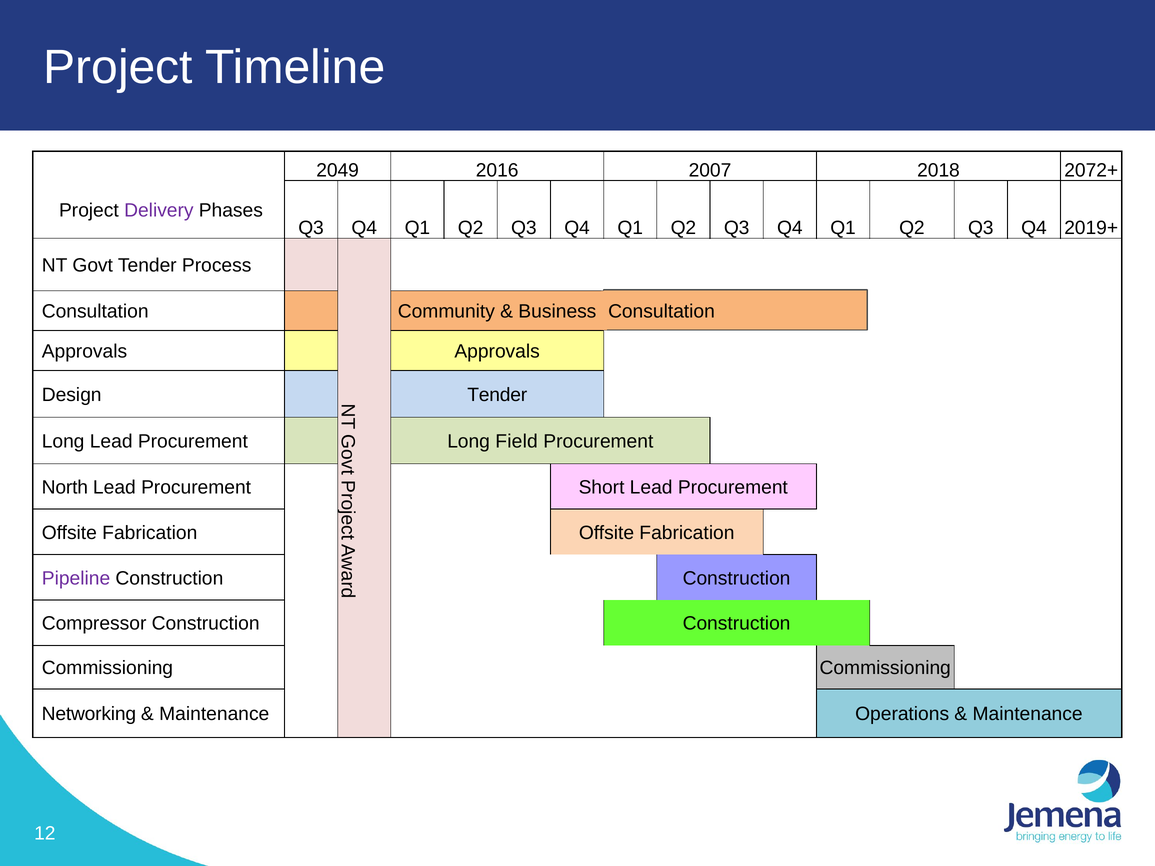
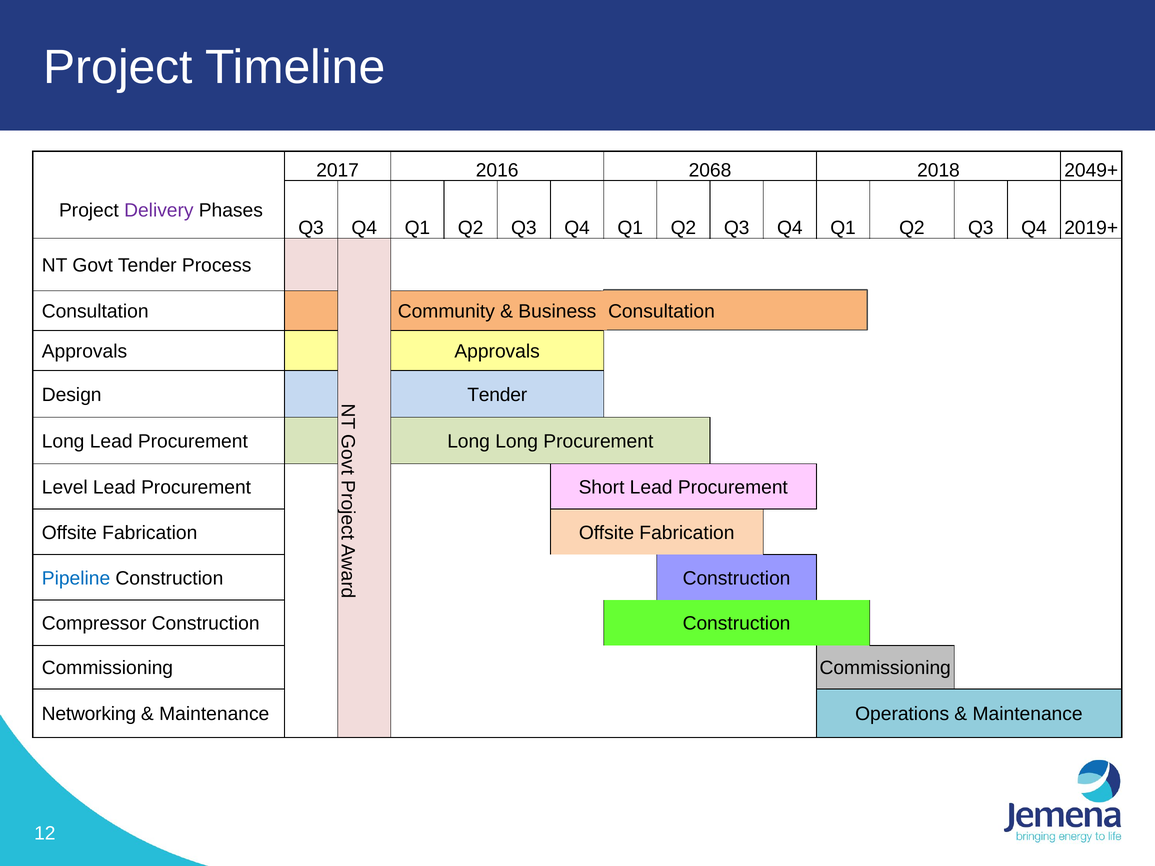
2049: 2049 -> 2017 (338, 170)
2007: 2007 -> 2068 (710, 170)
2072+: 2072+ -> 2049+ (1091, 170)
Long Field: Field -> Long (517, 442)
North: North -> Level (65, 487)
Pipeline colour: purple -> blue (76, 578)
